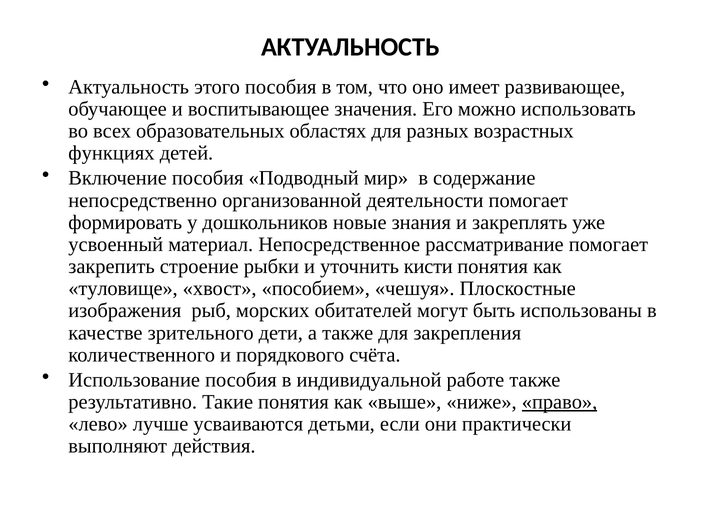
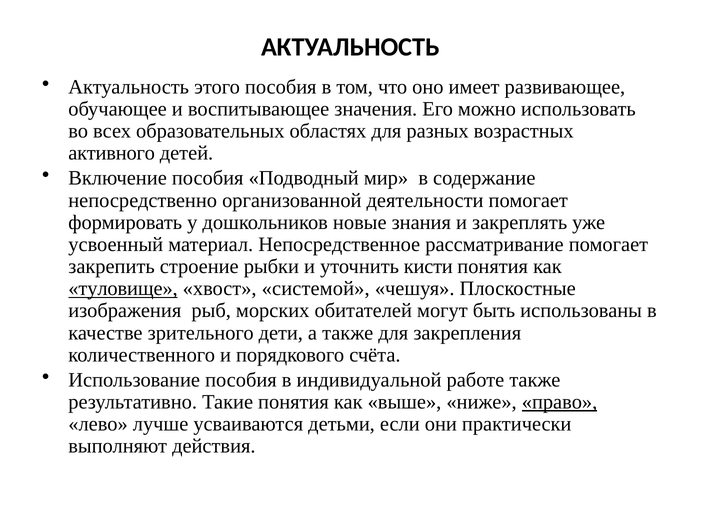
функциях: функциях -> активного (112, 153)
туловище underline: none -> present (123, 288)
пособием: пособием -> системой (316, 288)
